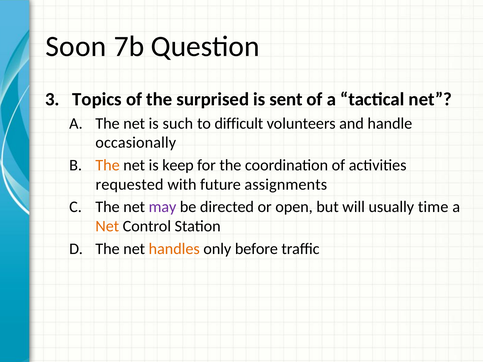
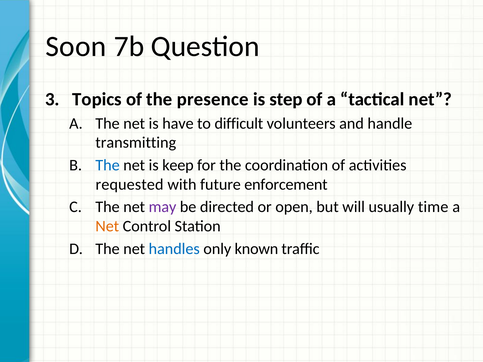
surprised: surprised -> presence (213, 99)
sent: sent -> step (286, 99)
such: such -> have (178, 123)
occasionally: occasionally -> transmitting (136, 143)
The colour: orange -> blue (108, 165)
assignments: assignments -> enforcement (286, 185)
handles colour: orange -> blue (174, 249)
before: before -> known (256, 249)
